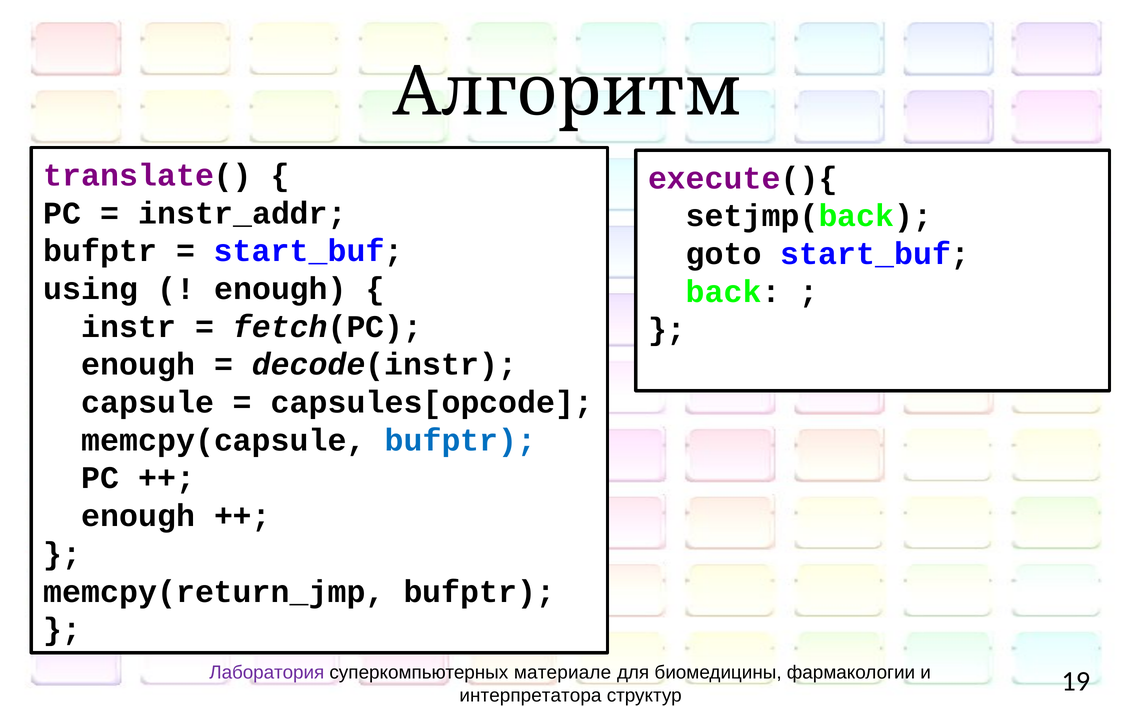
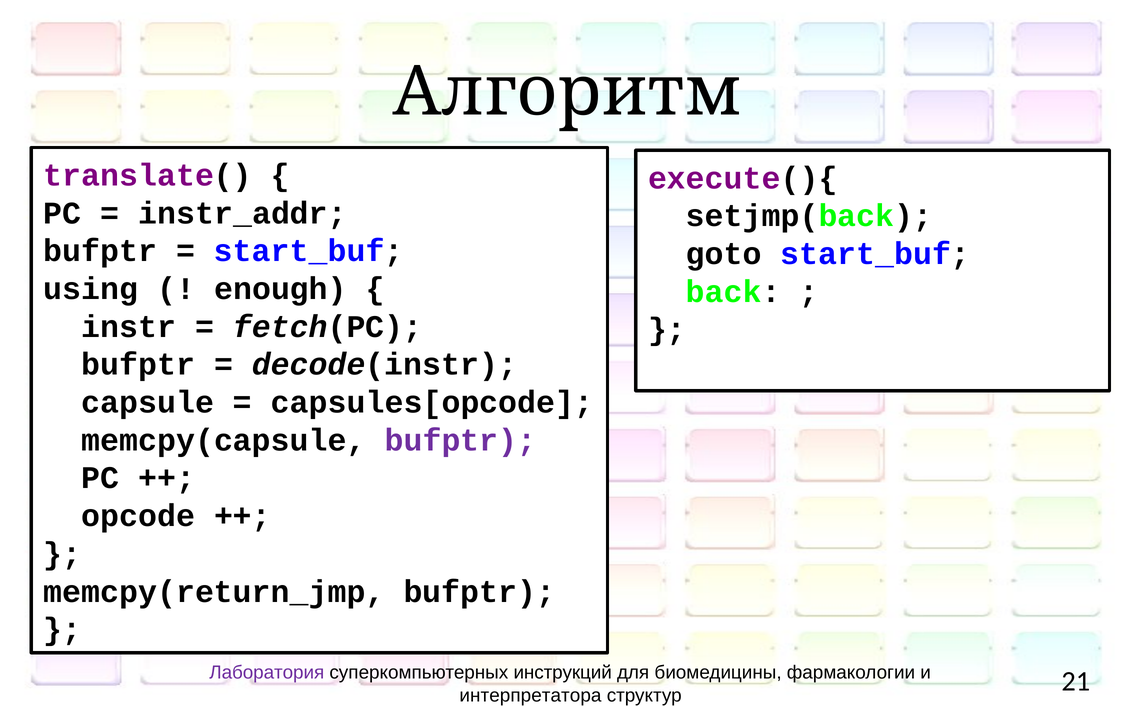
enough: enough -> bufptr (138, 365)
bufptr colour: blue -> purple (460, 440)
enough: enough -> opcode (138, 516)
материале: материале -> инструкций (563, 673)
19: 19 -> 21 (1076, 682)
